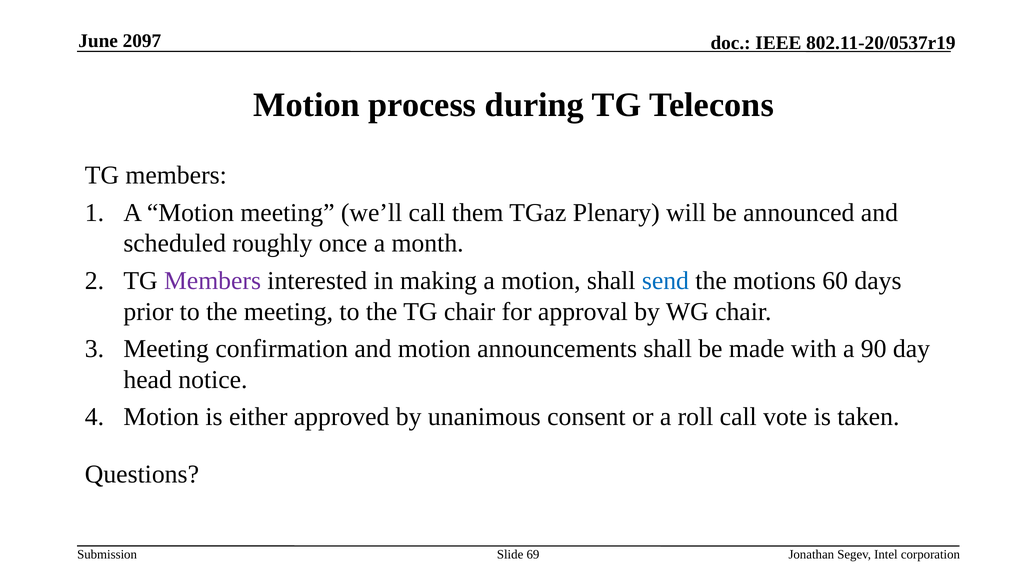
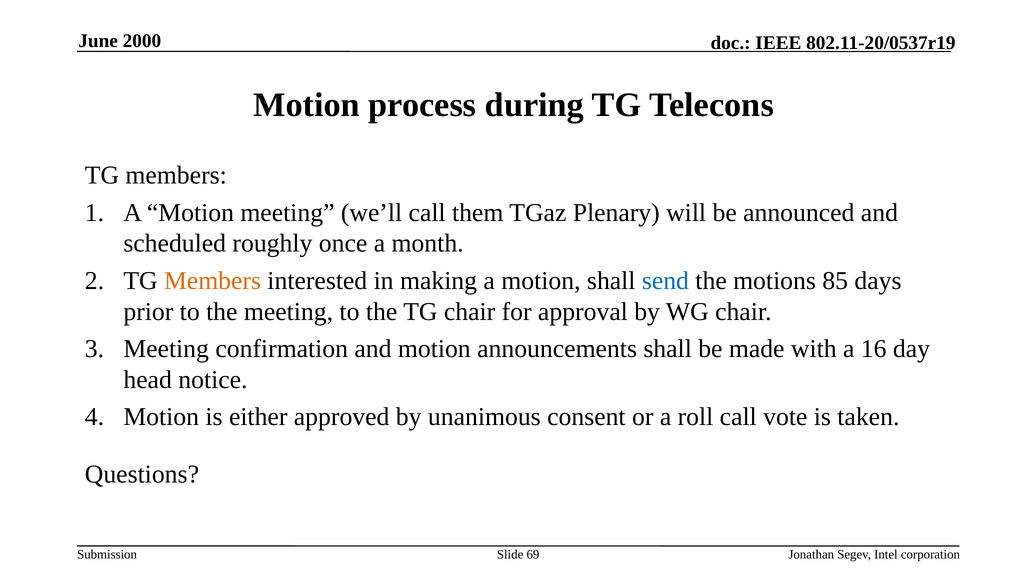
2097: 2097 -> 2000 (142, 41)
Members colour: purple -> orange (213, 281)
60: 60 -> 85 (835, 281)
90: 90 -> 16 (874, 349)
